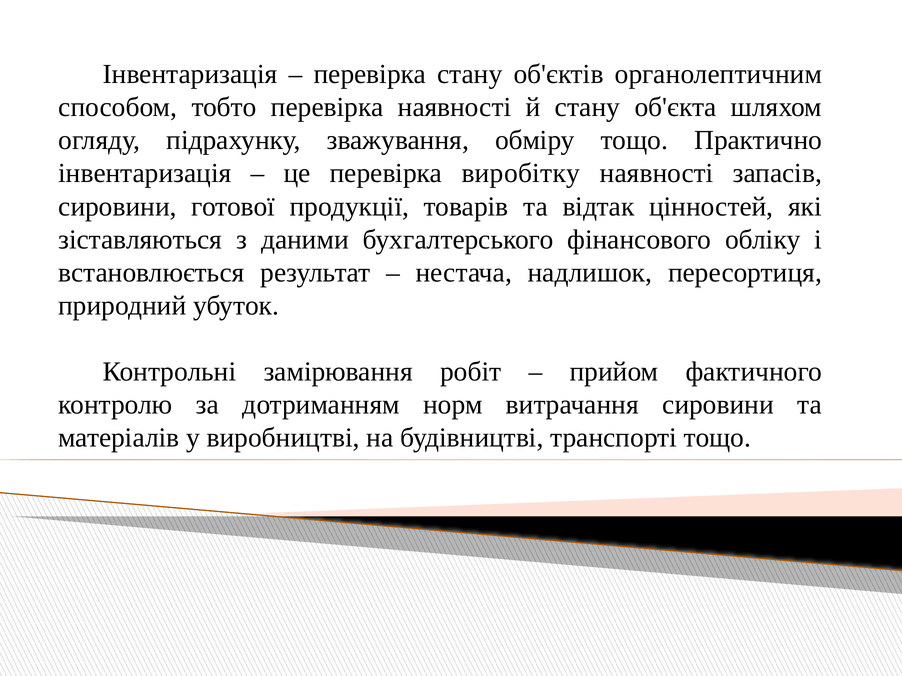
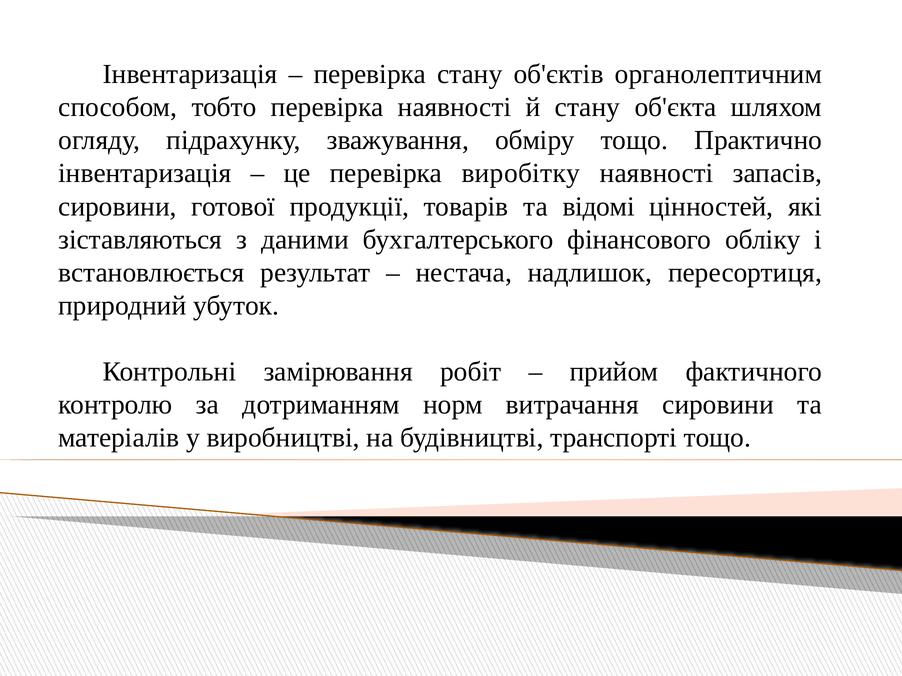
відтак: відтак -> відомі (599, 207)
